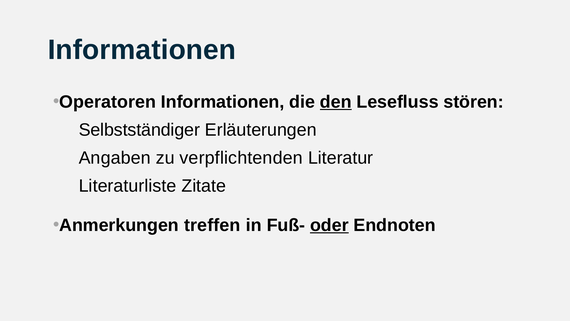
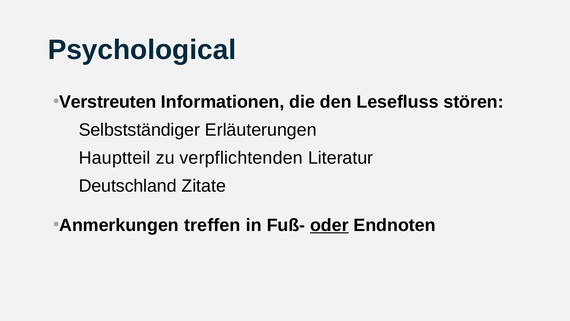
Informationen: Informationen -> Psychological (142, 50)
Operatoren: Operatoren -> Verstreuten (108, 102)
den underline: present -> none (336, 102)
Angaben: Angaben -> Hauptteil (115, 158)
Literaturliste: Literaturliste -> Deutschland (128, 186)
